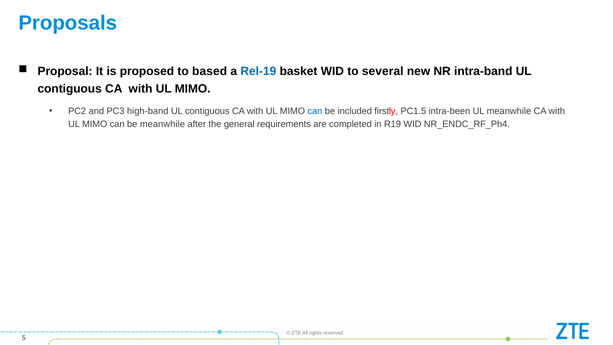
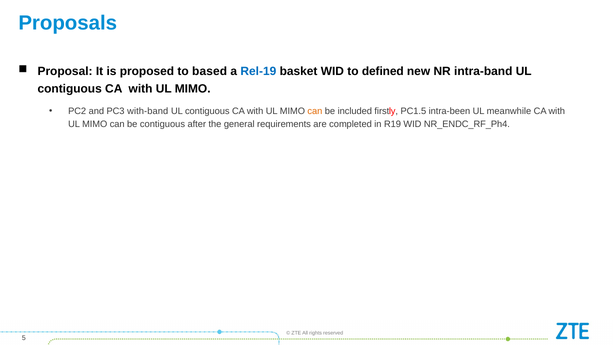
several: several -> defined (383, 71)
high-band: high-band -> with-band (148, 111)
can colour: blue -> orange (315, 111)
be meanwhile: meanwhile -> contiguous (162, 124)
